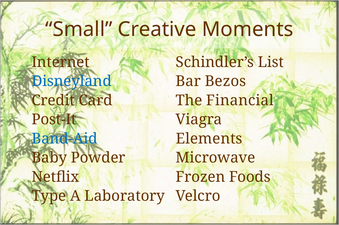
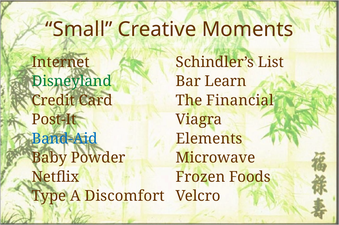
Disneyland colour: blue -> green (72, 81)
Bezos: Bezos -> Learn (226, 81)
Laboratory: Laboratory -> Discomfort (125, 196)
